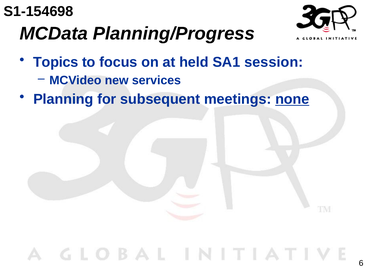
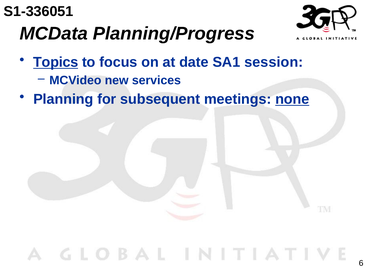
S1-154698: S1-154698 -> S1-336051 (38, 11)
Topics underline: none -> present (56, 62)
held: held -> date (194, 62)
